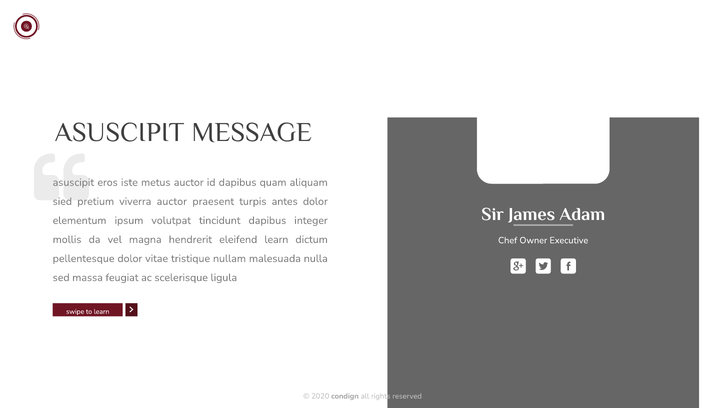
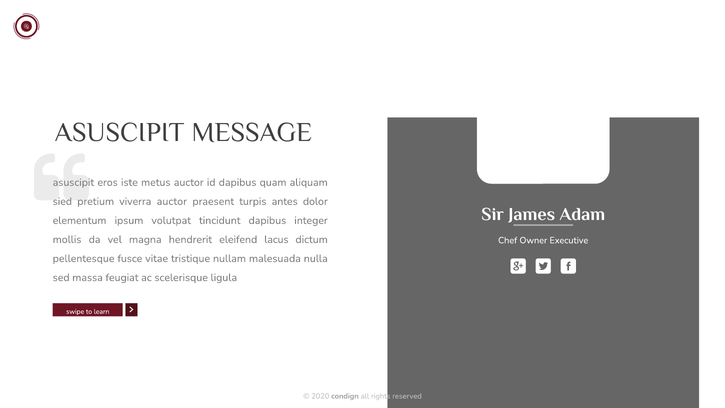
eleifend learn: learn -> lacus (276, 239)
pellentesque dolor: dolor -> fusce (130, 258)
